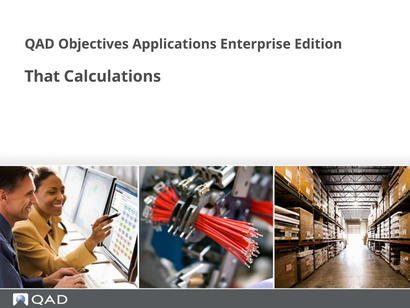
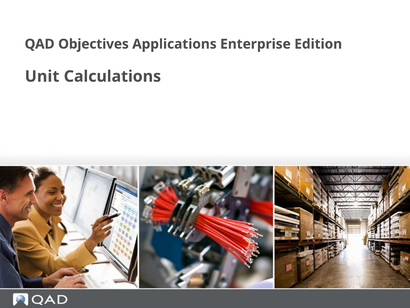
That: That -> Unit (42, 76)
